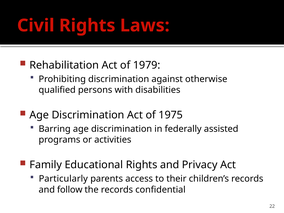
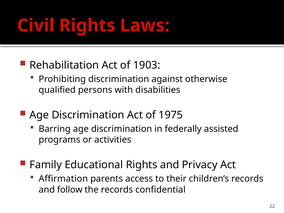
1979: 1979 -> 1903 (147, 65)
Particularly: Particularly -> Affirmation (63, 179)
